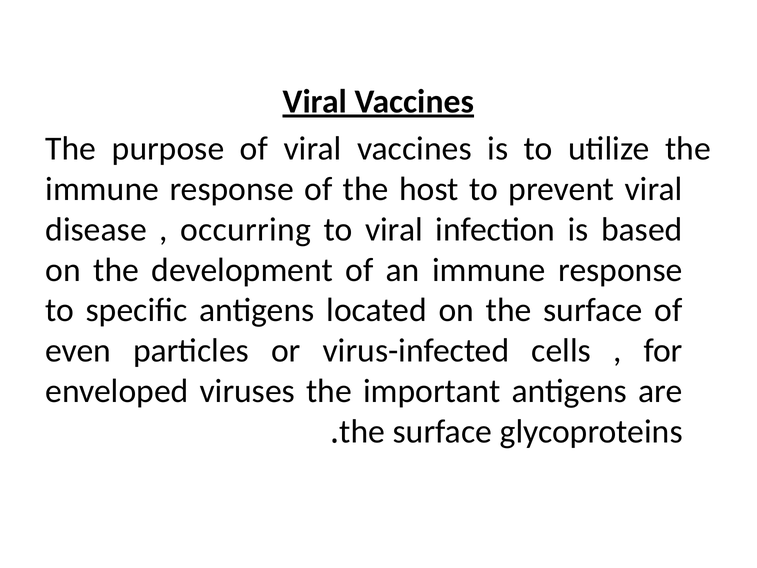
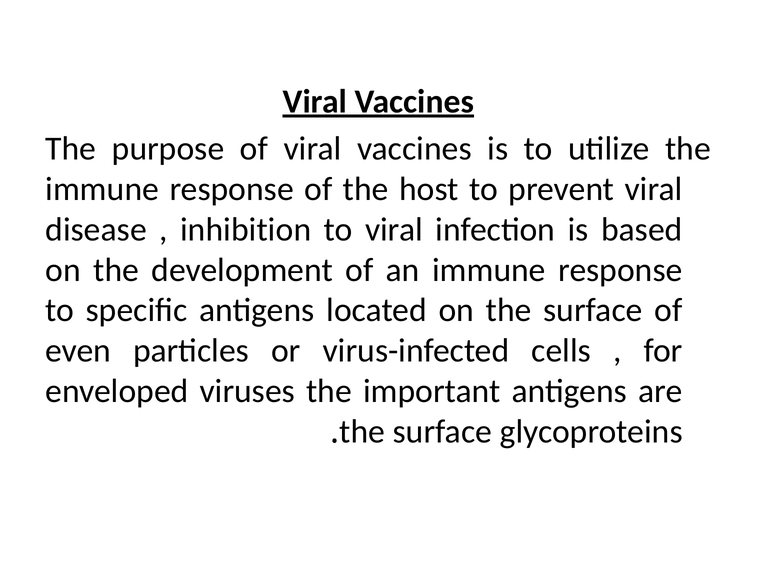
occurring: occurring -> inhibition (246, 229)
